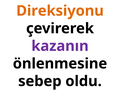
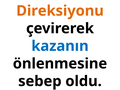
kazanın colour: purple -> blue (60, 46)
